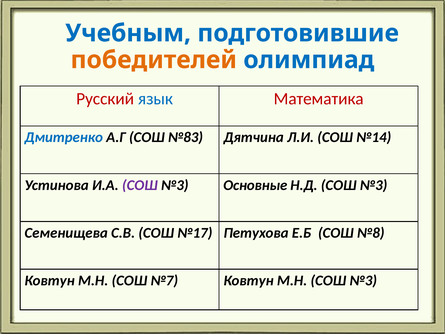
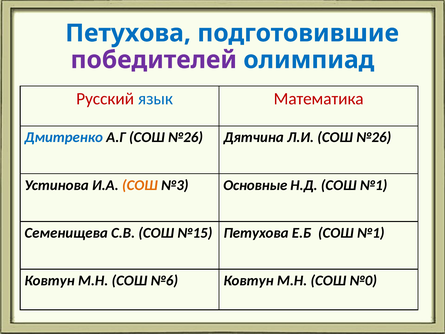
Учебным: Учебным -> Петухова (128, 33)
победителей colour: orange -> purple (154, 60)
А.Г СОШ №83: №83 -> №26 (185, 137)
Л.И СОШ №14: №14 -> №26 (374, 137)
СОШ colour: purple -> orange (140, 185)
Н.Д СОШ №3: №3 -> №1 (374, 185)
№17: №17 -> №15 (195, 233)
Е.Б СОШ №8: №8 -> №1 (371, 233)
№7: №7 -> №6 (164, 280)
М.Н СОШ №3: №3 -> №0 (363, 280)
